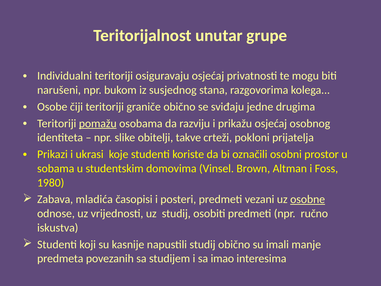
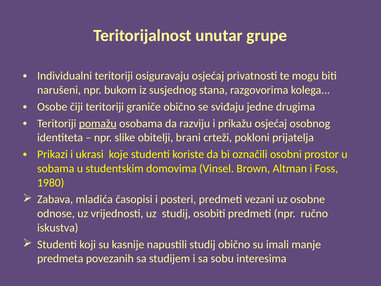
takve: takve -> brani (188, 138)
osobne underline: present -> none (308, 199)
imao: imao -> sobu (222, 258)
